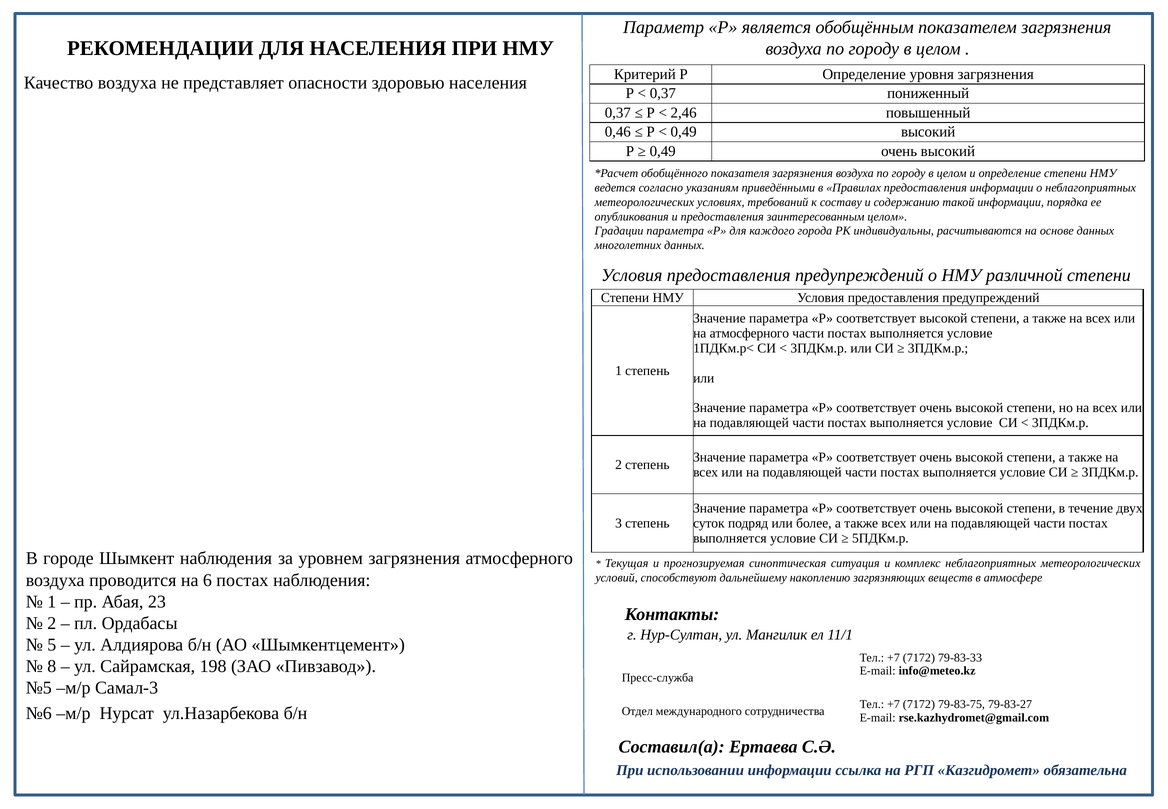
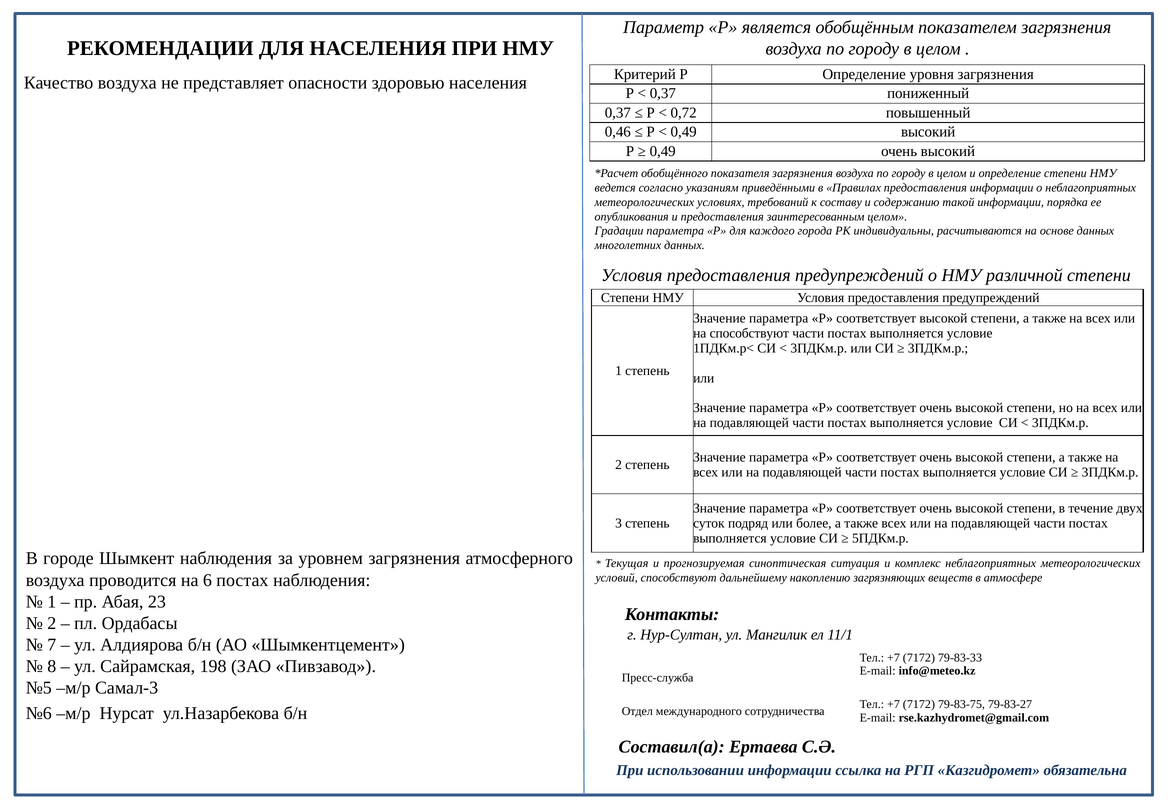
2,46: 2,46 -> 0,72 (684, 113)
на атмосферного: атмосферного -> способствуют (749, 333)
5: 5 -> 7 (52, 644)
